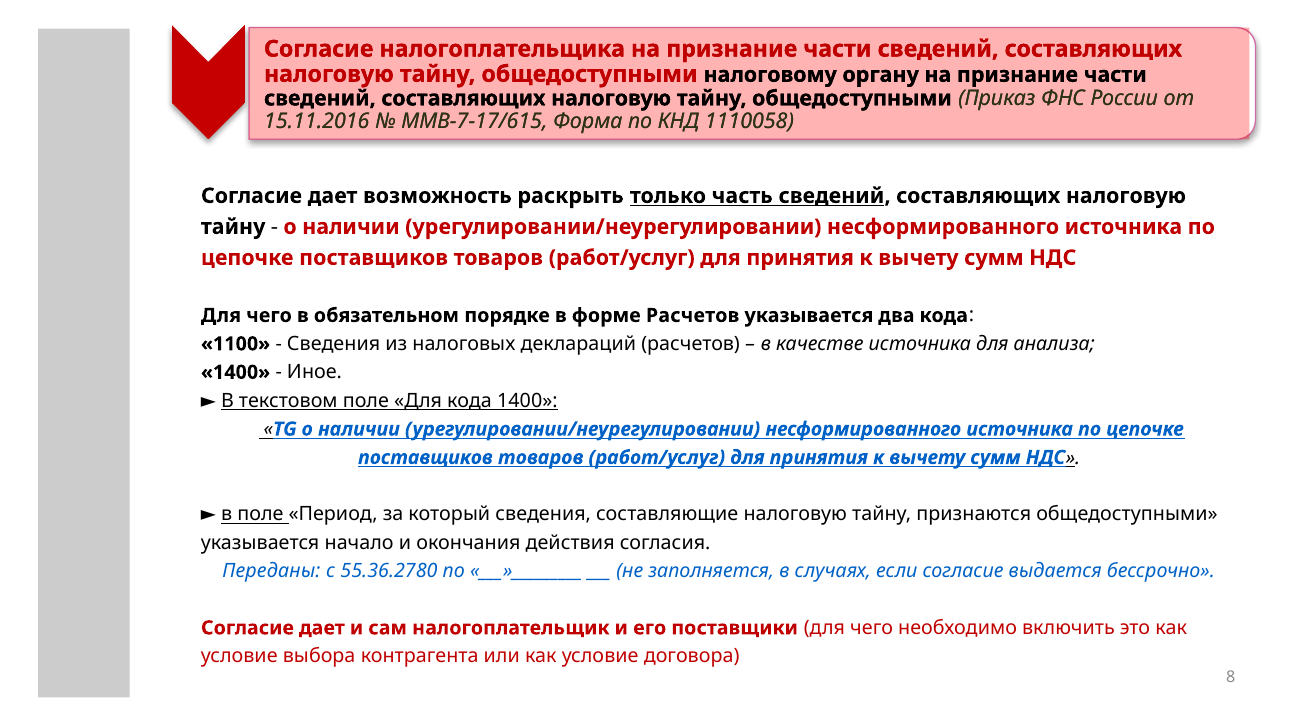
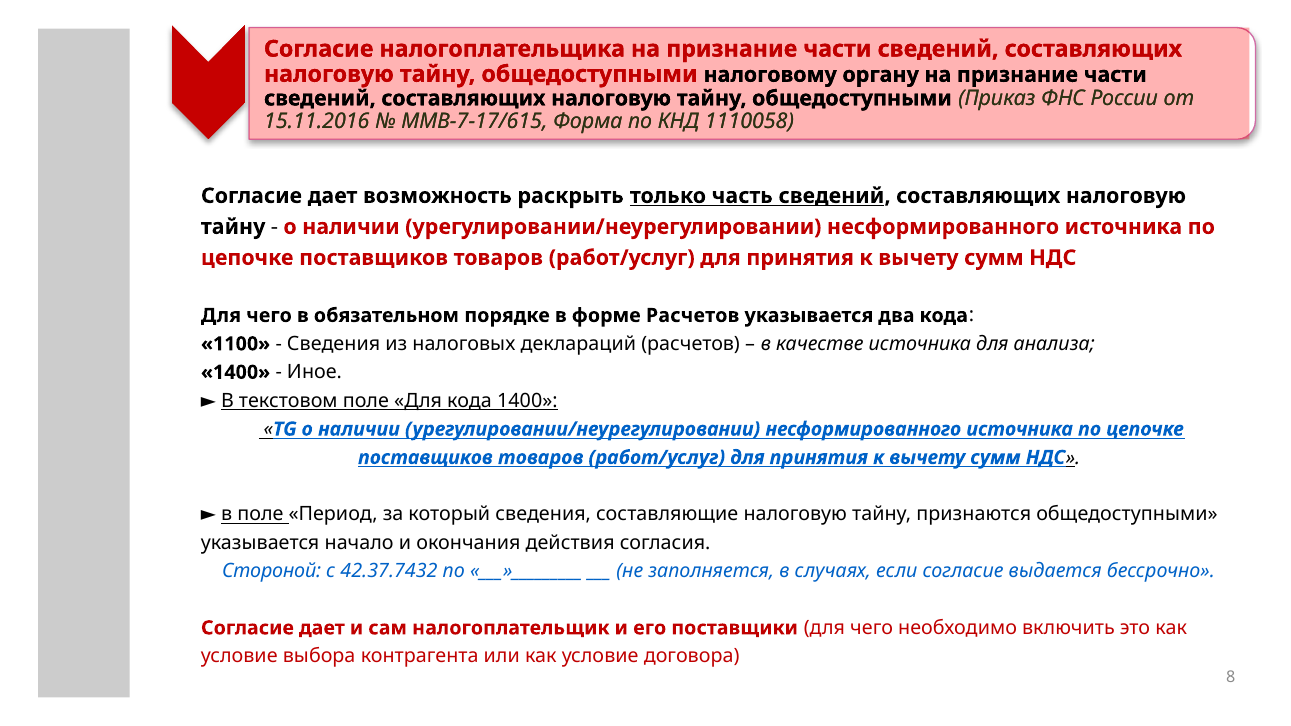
Переданы: Переданы -> Стороной (272, 571)
55.36.2780: 55.36.2780 -> 42.37.7432 (389, 571)
